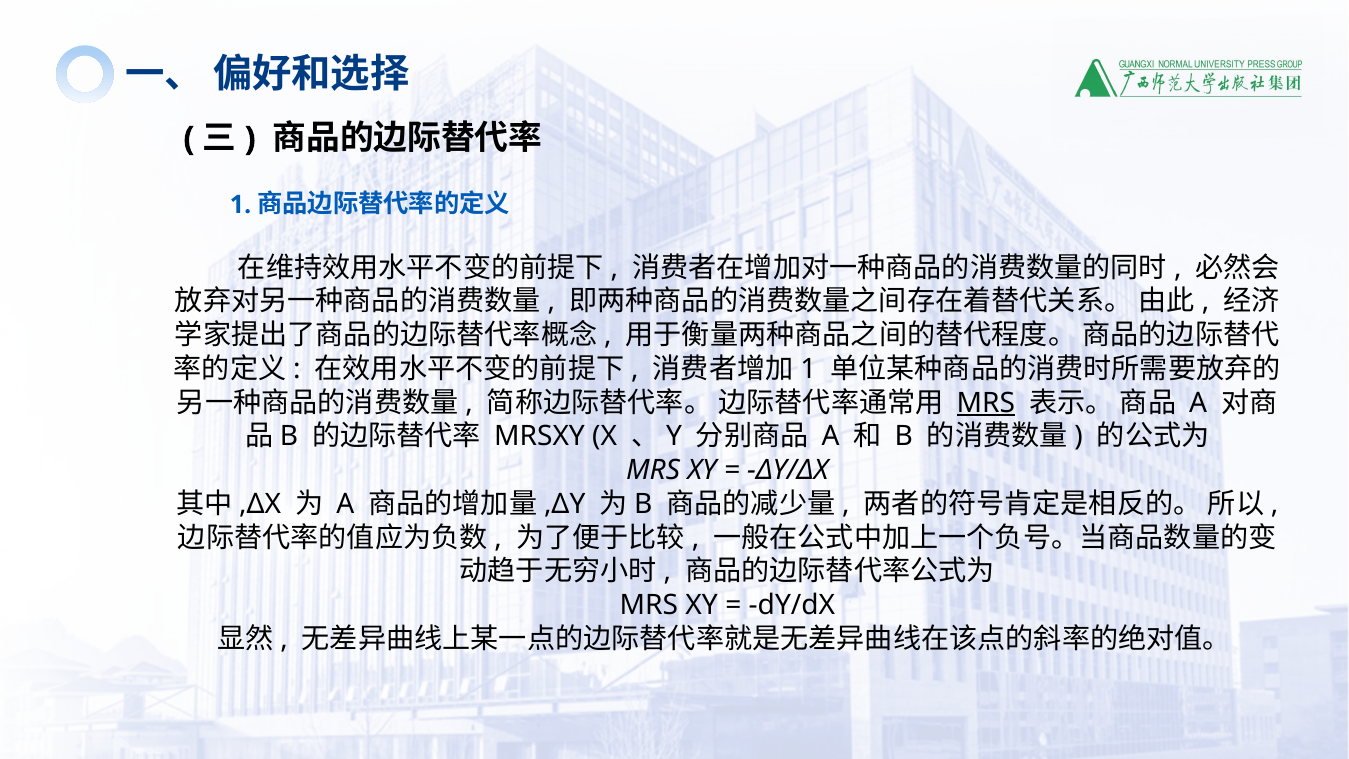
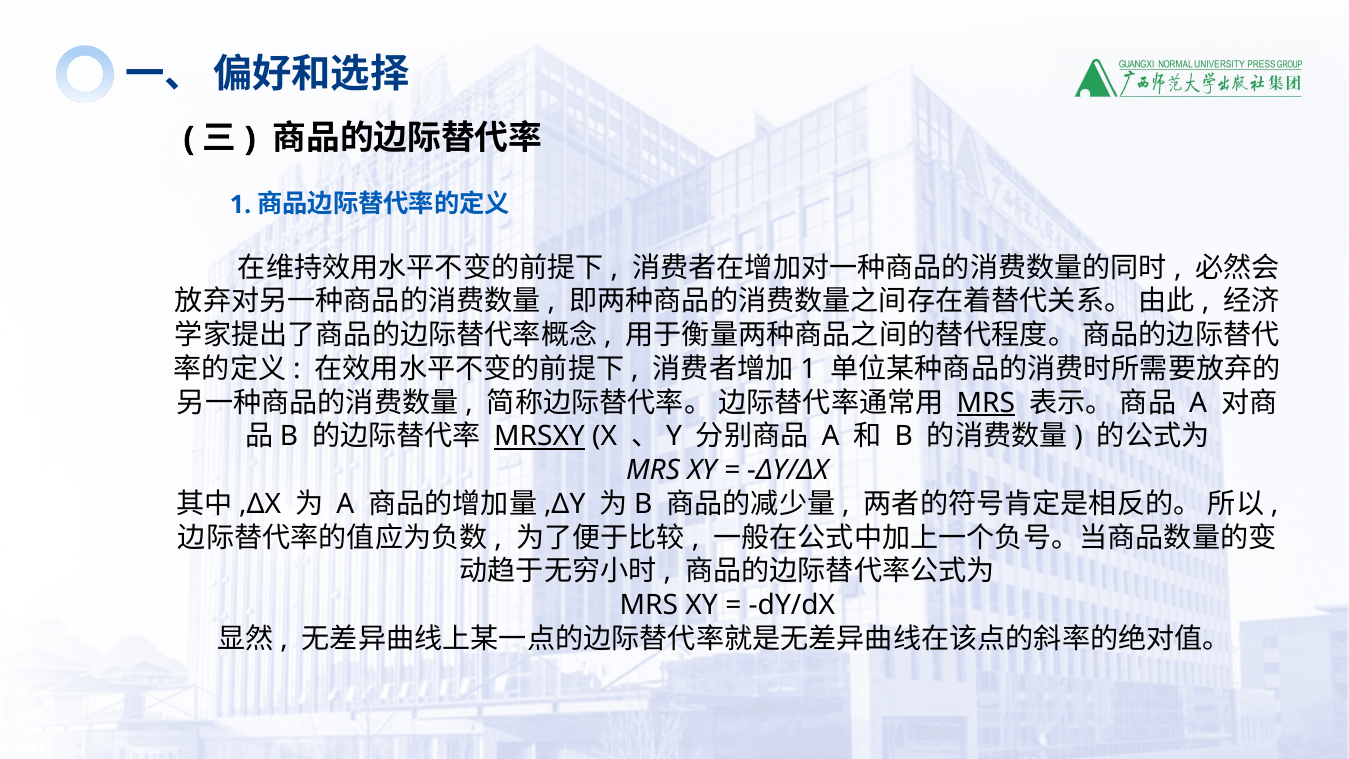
MRSXY underline: none -> present (539, 436)
